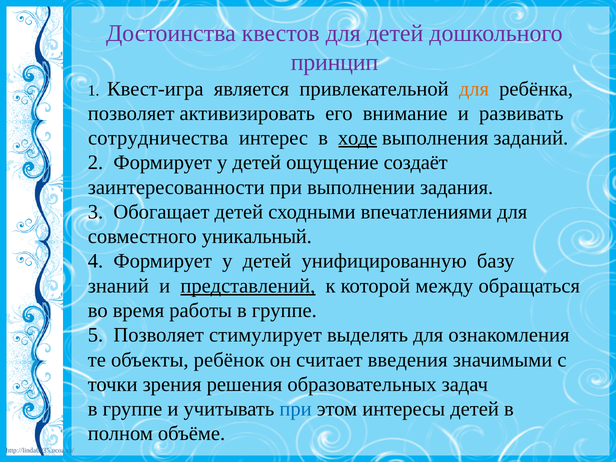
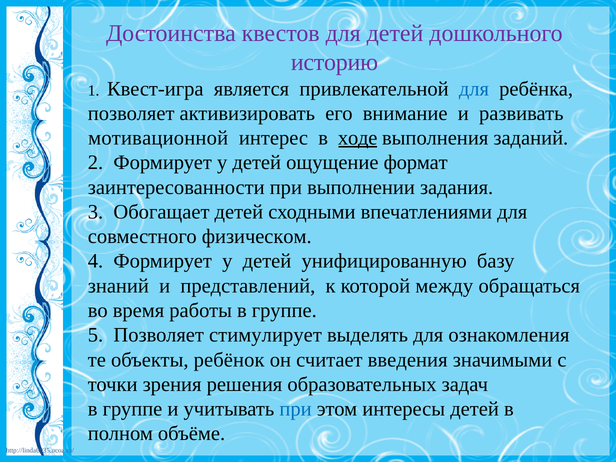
принцип: принцип -> историю (334, 62)
для colour: orange -> blue (474, 89)
сотрудничества: сотрудничества -> мотивационной (158, 138)
создаёт: создаёт -> формат (416, 163)
уникальный: уникальный -> физическом (257, 237)
представлений underline: present -> none (248, 286)
